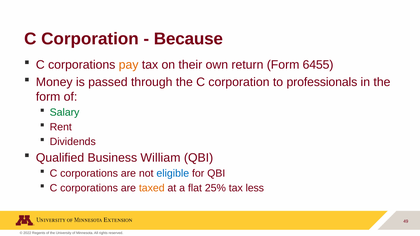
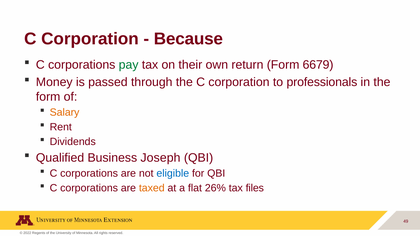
pay colour: orange -> green (129, 65)
6455: 6455 -> 6679 (318, 65)
Salary colour: green -> orange (65, 112)
William: William -> Joseph (160, 158)
25%: 25% -> 26% (215, 188)
less: less -> files (255, 188)
